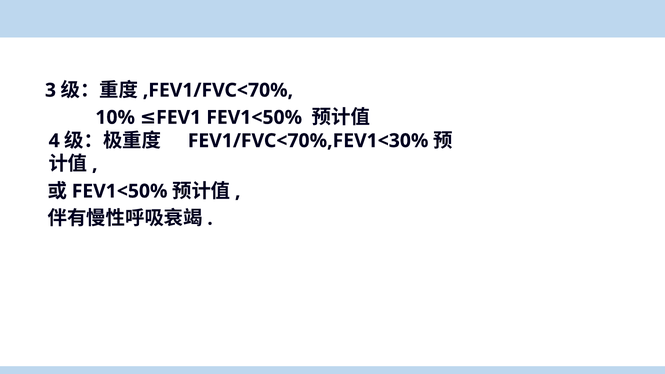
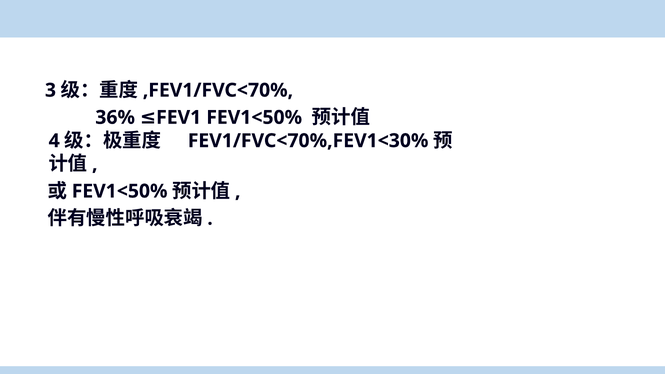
10%: 10% -> 36% (115, 117)
